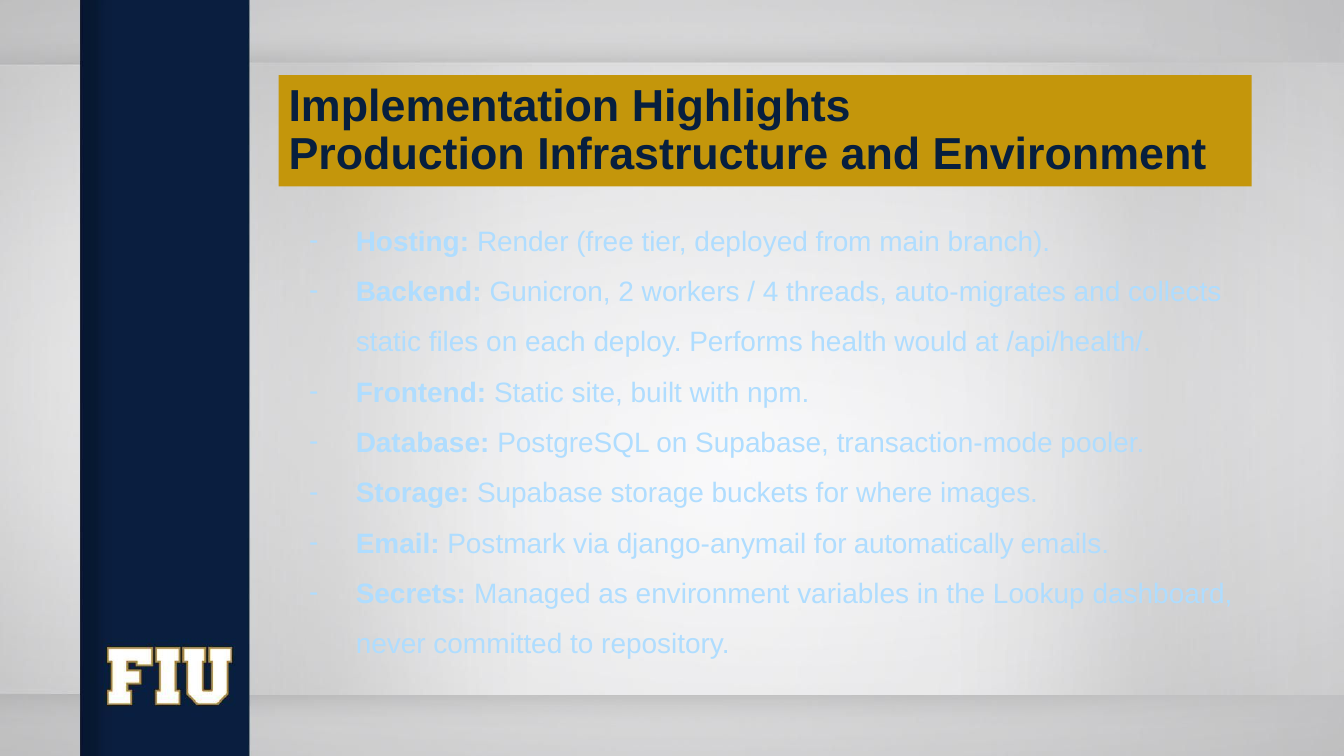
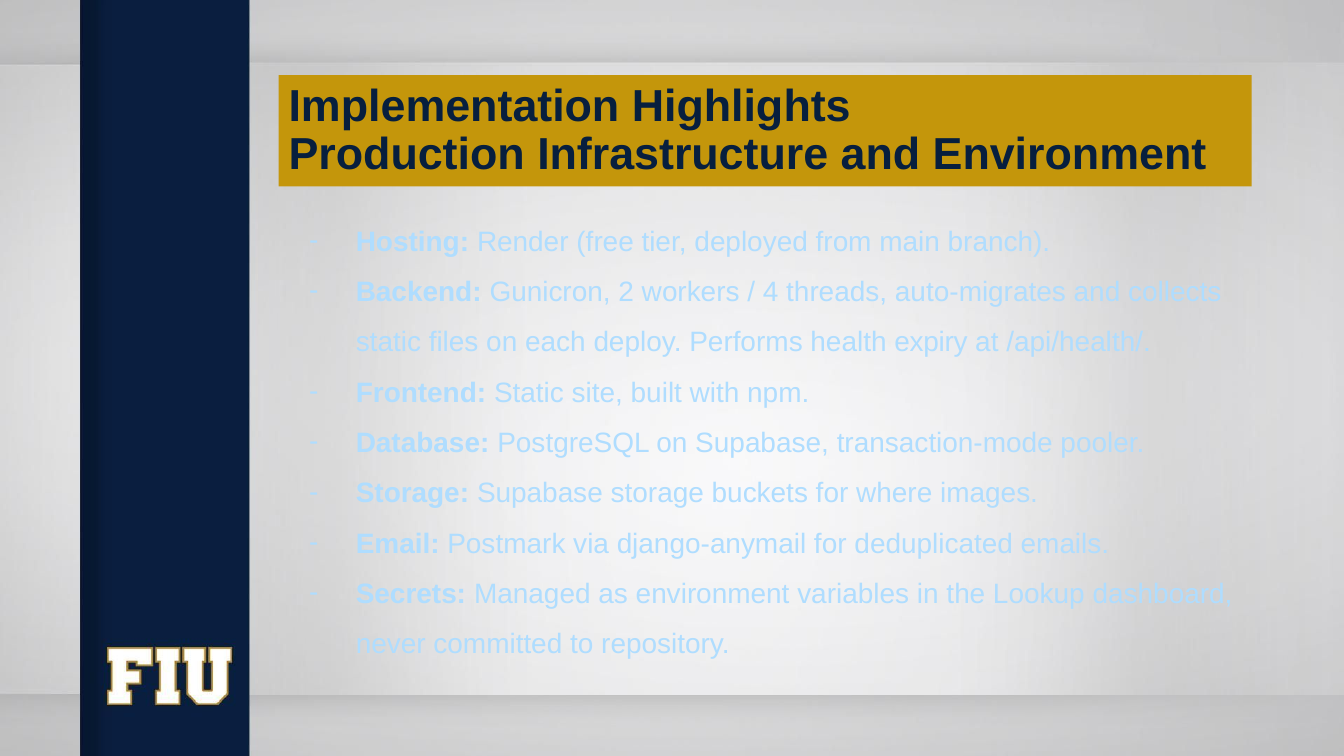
would: would -> expiry (931, 343)
automatically: automatically -> deduplicated (934, 544)
